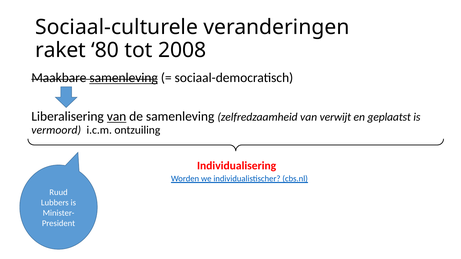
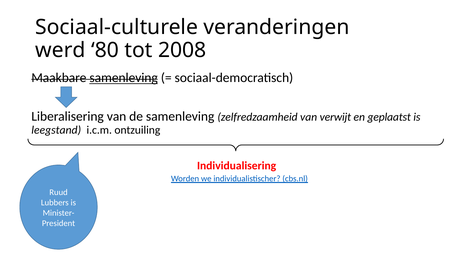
raket: raket -> werd (60, 50)
van underline: present -> none (117, 117)
vermoord: vermoord -> leegstand (56, 130)
